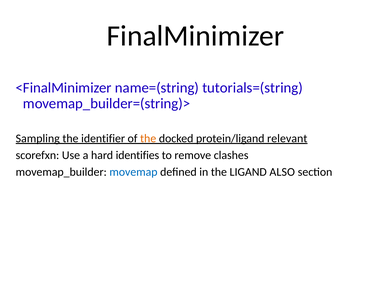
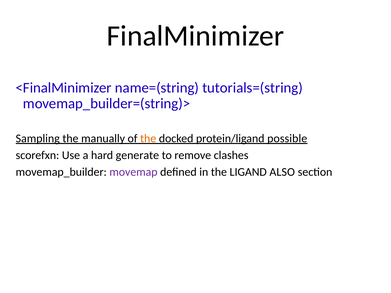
identifier: identifier -> manually (103, 139)
relevant: relevant -> possible (287, 139)
identifies: identifies -> generate (137, 155)
movemap colour: blue -> purple (133, 172)
